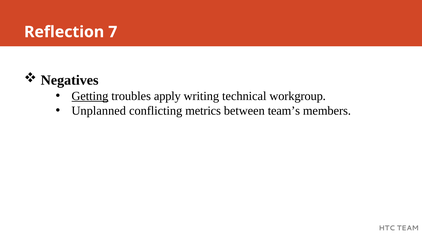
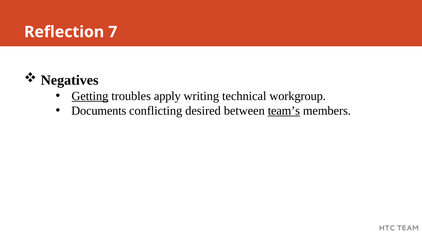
Unplanned: Unplanned -> Documents (99, 110)
metrics: metrics -> desired (203, 110)
team’s underline: none -> present (284, 110)
